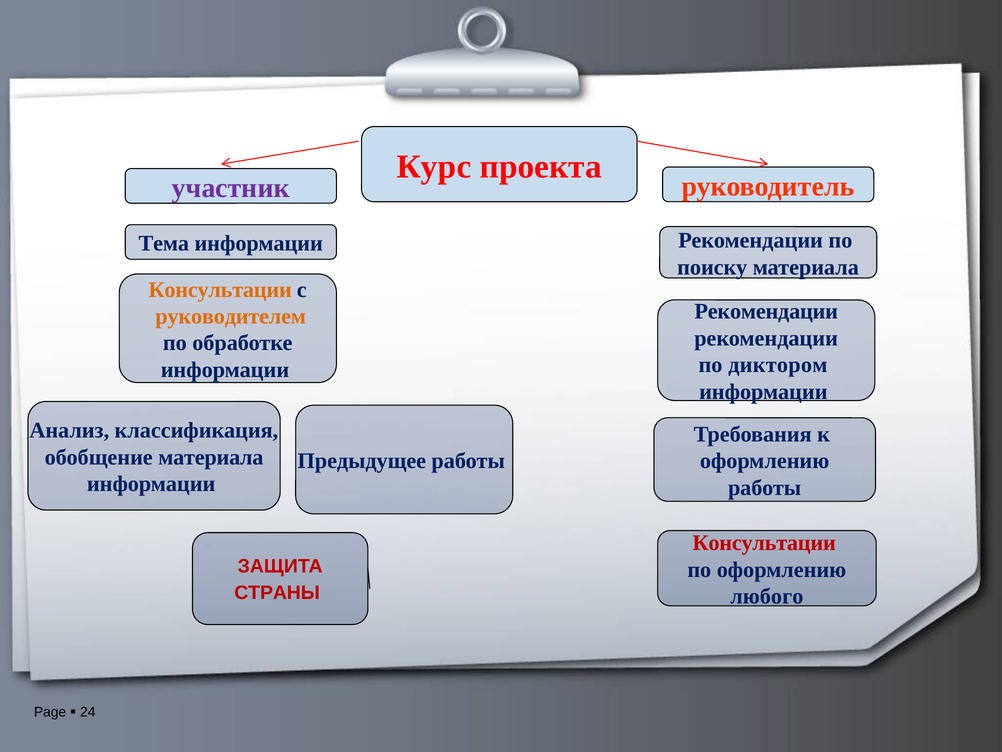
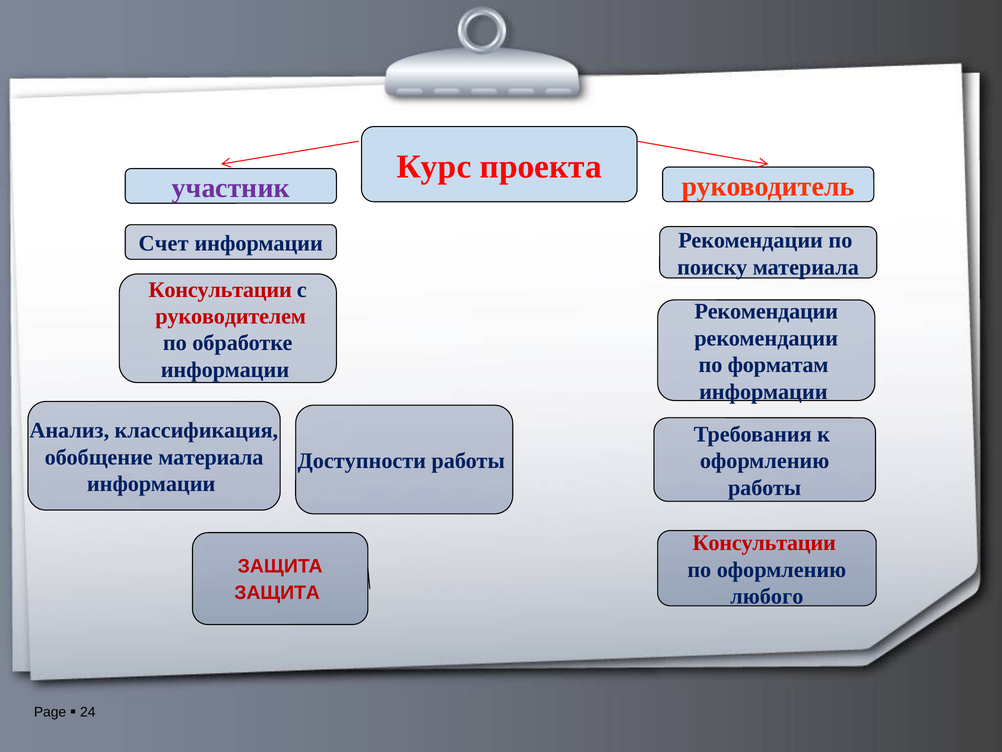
Тема: Тема -> Счет (164, 243)
Консультации colour: orange -> red (220, 290)
руководителем colour: orange -> red (231, 316)
диктором: диктором -> форматам (778, 365)
Предыдущее: Предыдущее -> Доступности (362, 461)
СТРАНЫ: СТРАНЫ -> ЗАЩИТА (277, 592)
